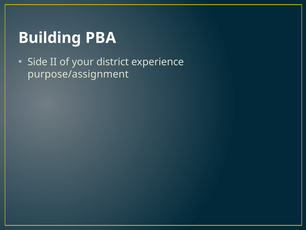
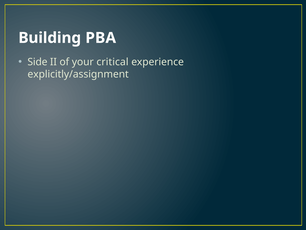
district: district -> critical (112, 62)
purpose/assignment: purpose/assignment -> explicitly/assignment (78, 74)
